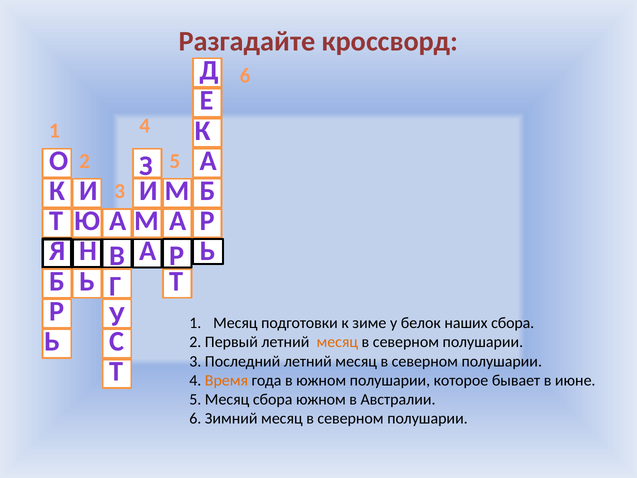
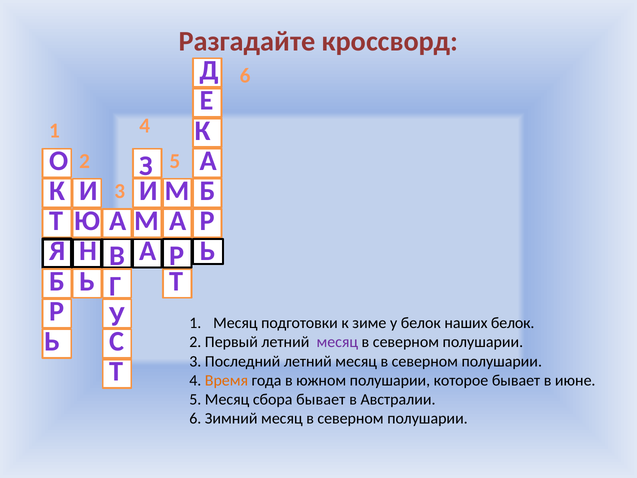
наших сбора: сбора -> белок (513, 323)
месяц colour: orange -> purple (337, 342)
сбора южном: южном -> бывает (321, 399)
